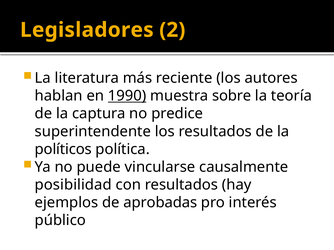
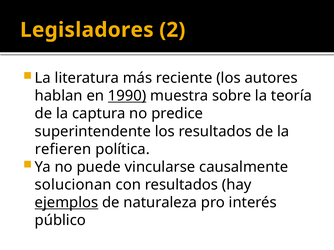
políticos: políticos -> refieren (63, 149)
posibilidad: posibilidad -> solucionan (73, 185)
ejemplos underline: none -> present (66, 203)
aprobadas: aprobadas -> naturaleza (160, 203)
